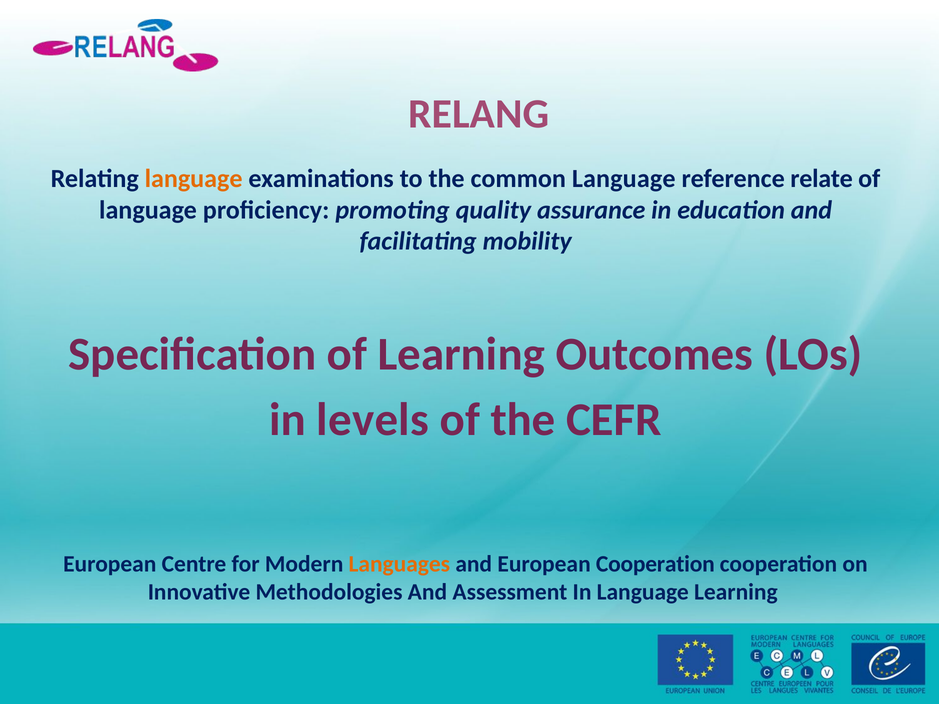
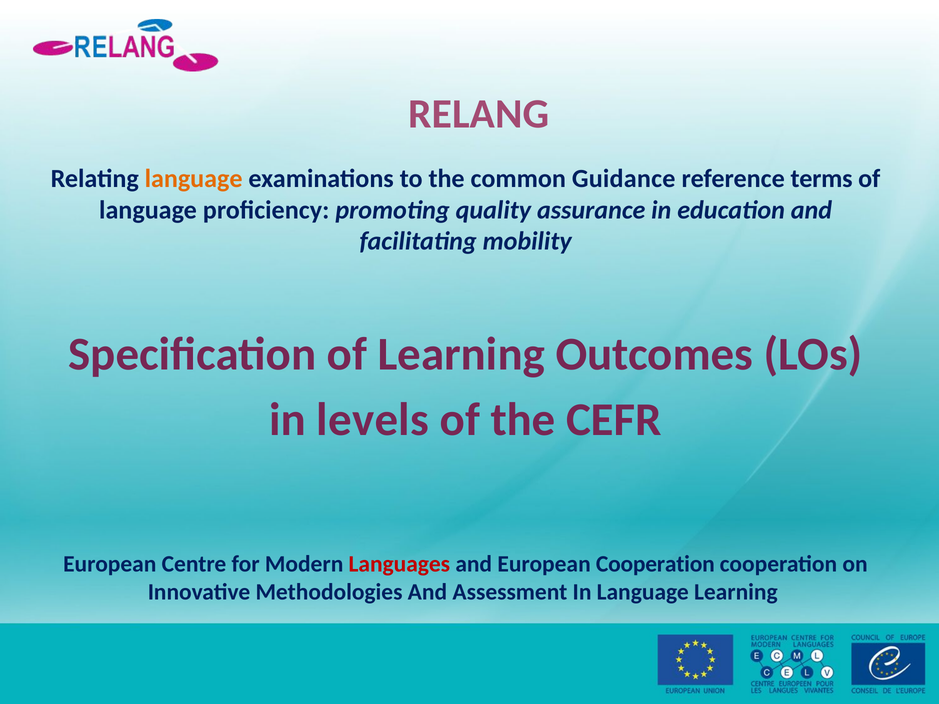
common Language: Language -> Guidance (624, 179)
relate: relate -> terms (822, 179)
Languages colour: orange -> red (399, 564)
